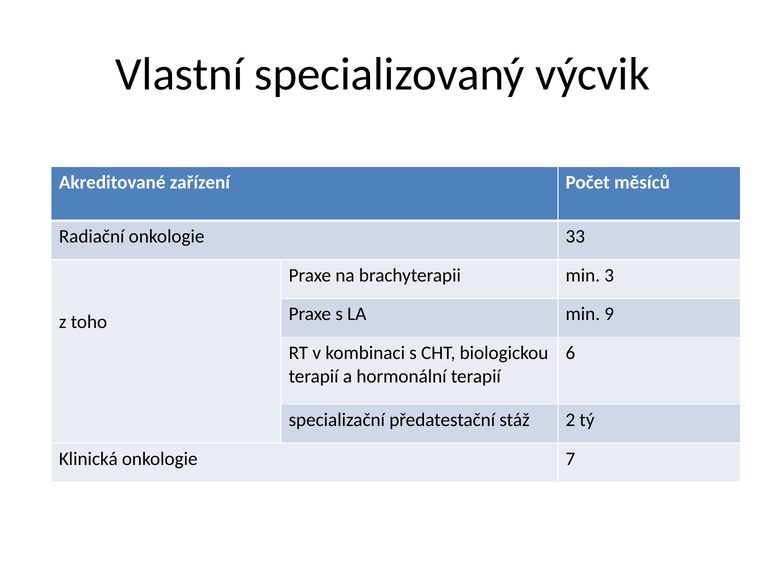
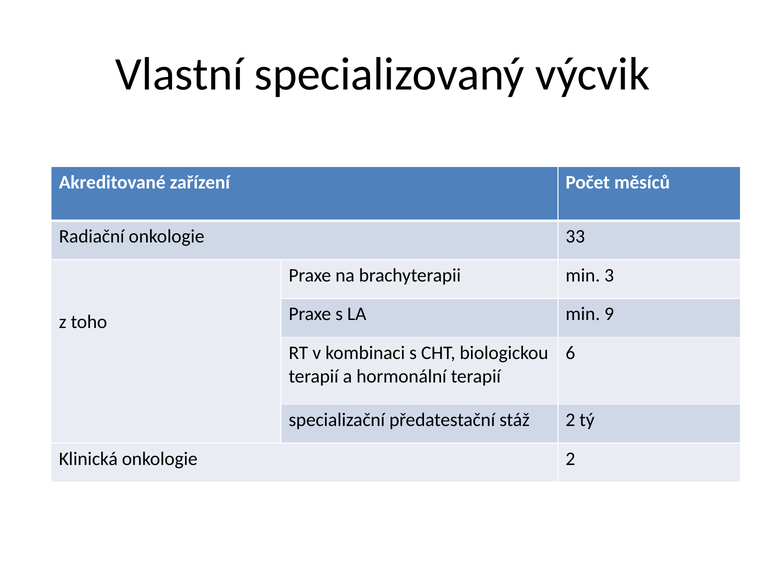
onkologie 7: 7 -> 2 (570, 459)
